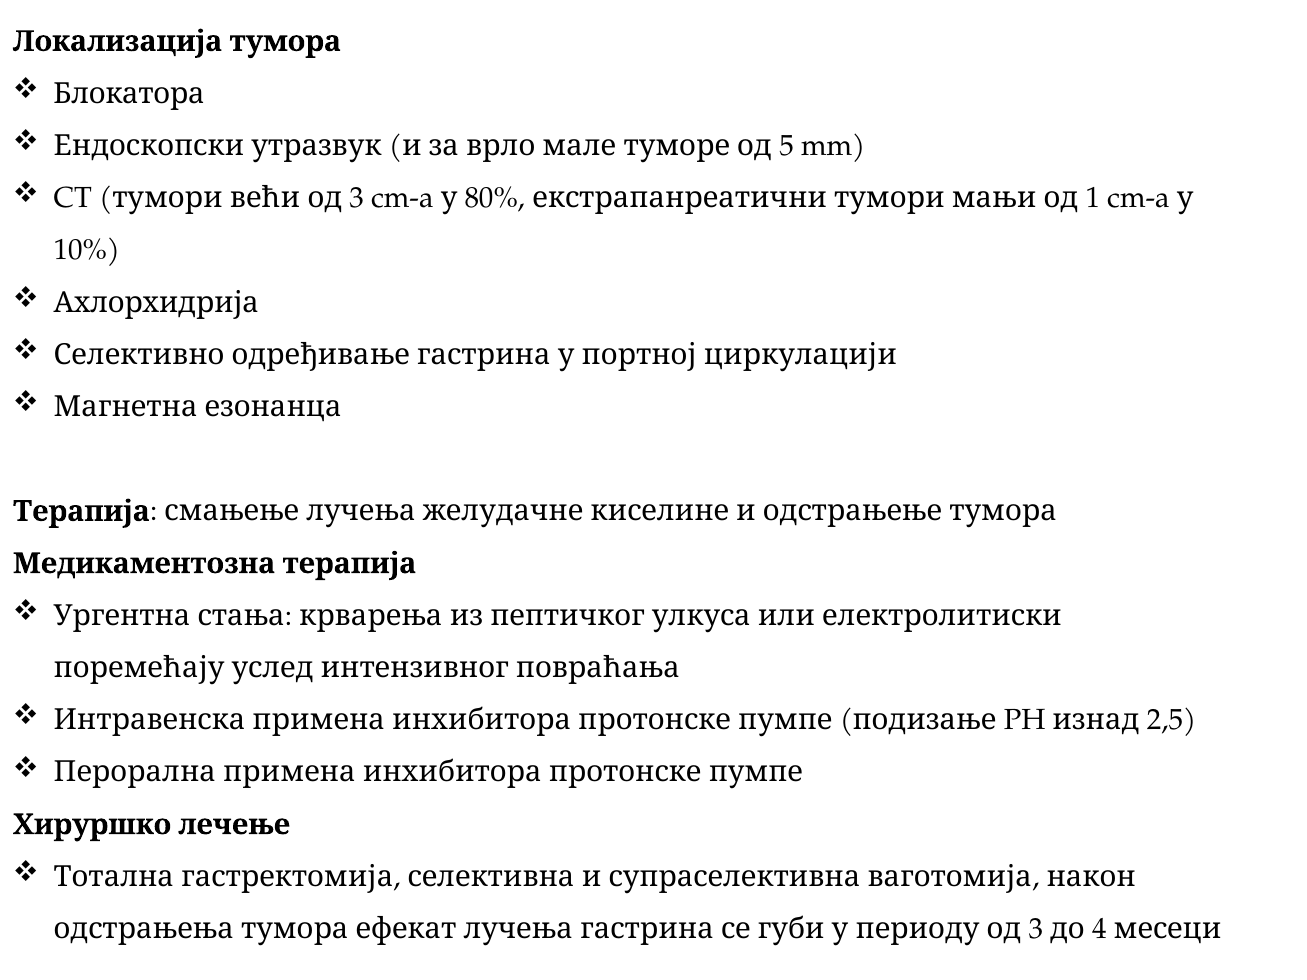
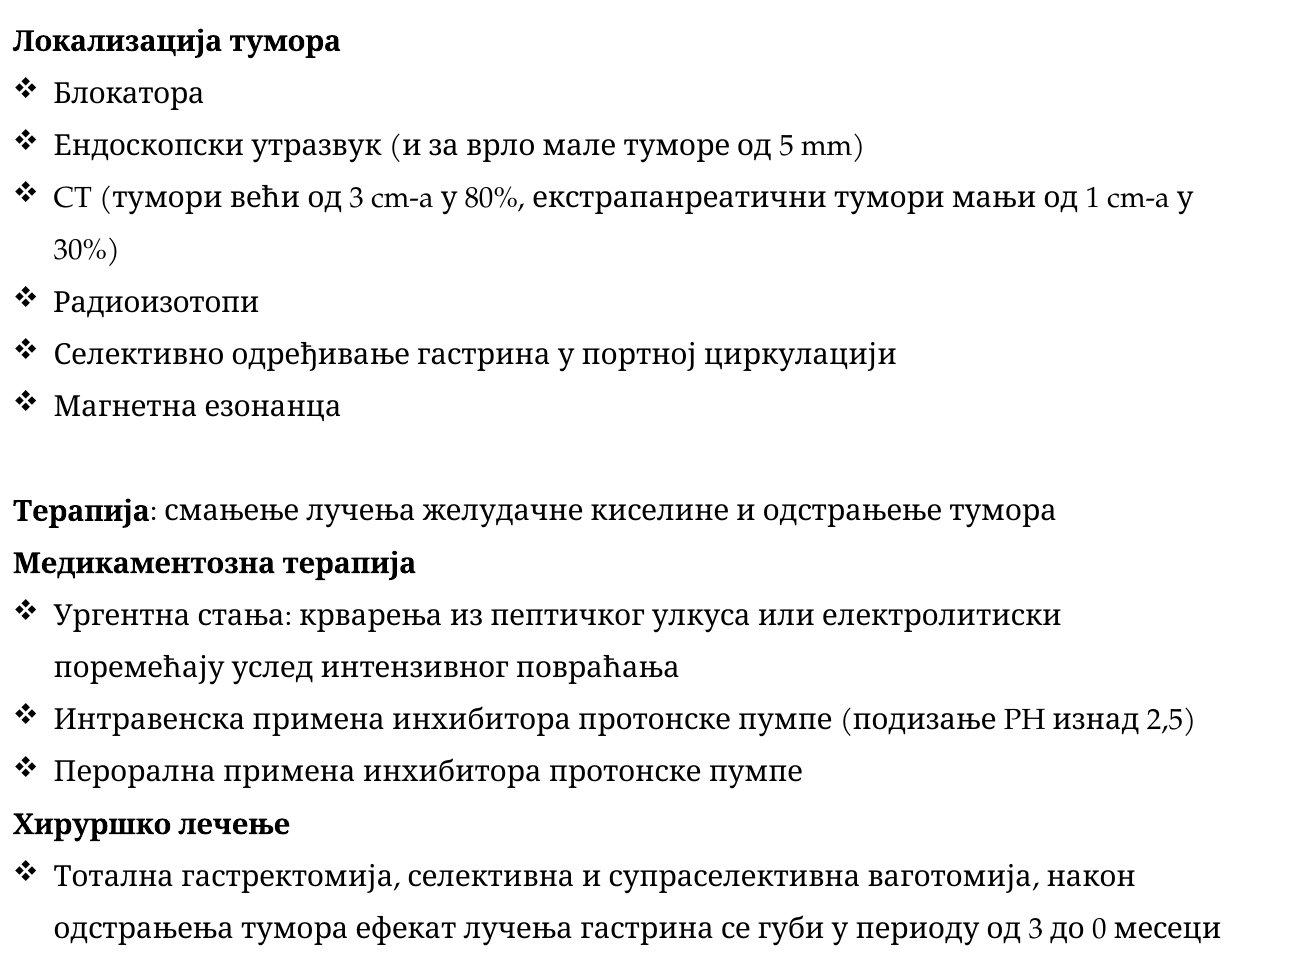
10%: 10% -> 30% (87, 250)
Ахлорхидрија: Ахлорхидрија -> Радиоизотопи (156, 303)
4: 4 -> 0 (1099, 929)
